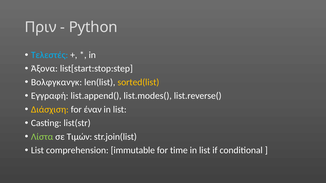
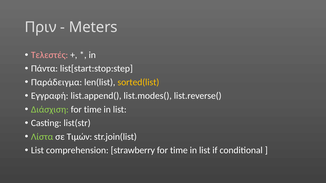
Python: Python -> Meters (93, 27)
Τελεστές colour: light blue -> pink (50, 55)
Άξονα: Άξονα -> Πάντα (44, 69)
Bολφγκανγκ: Bολφγκανγκ -> Παράδειγμα (57, 82)
Διάσχιση colour: yellow -> light green (50, 110)
έναν: έναν -> time (93, 110)
immutable: immutable -> strawberry (133, 151)
